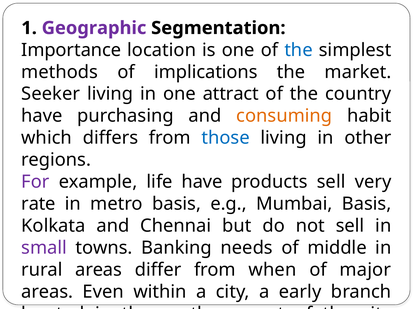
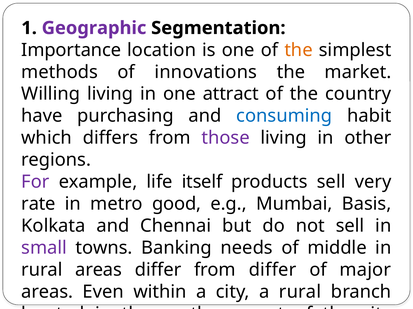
the colour: blue -> orange (299, 50)
implications: implications -> innovations (206, 72)
Seeker: Seeker -> Willing (51, 94)
consuming colour: orange -> blue (284, 116)
those colour: blue -> purple (226, 138)
life have: have -> itself (202, 182)
metro basis: basis -> good (177, 204)
from when: when -> differ (273, 270)
a early: early -> rural (300, 292)
